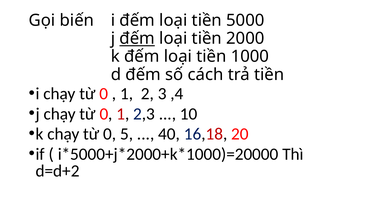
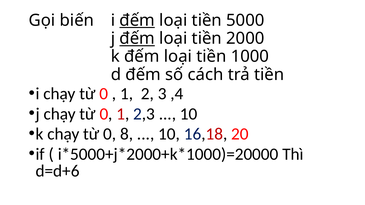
đếm underline: none -> present (137, 20)
5: 5 -> 8 (127, 134)
40: 40 -> 10 (169, 134)
d=d+2: d=d+2 -> d=d+6 (58, 171)
